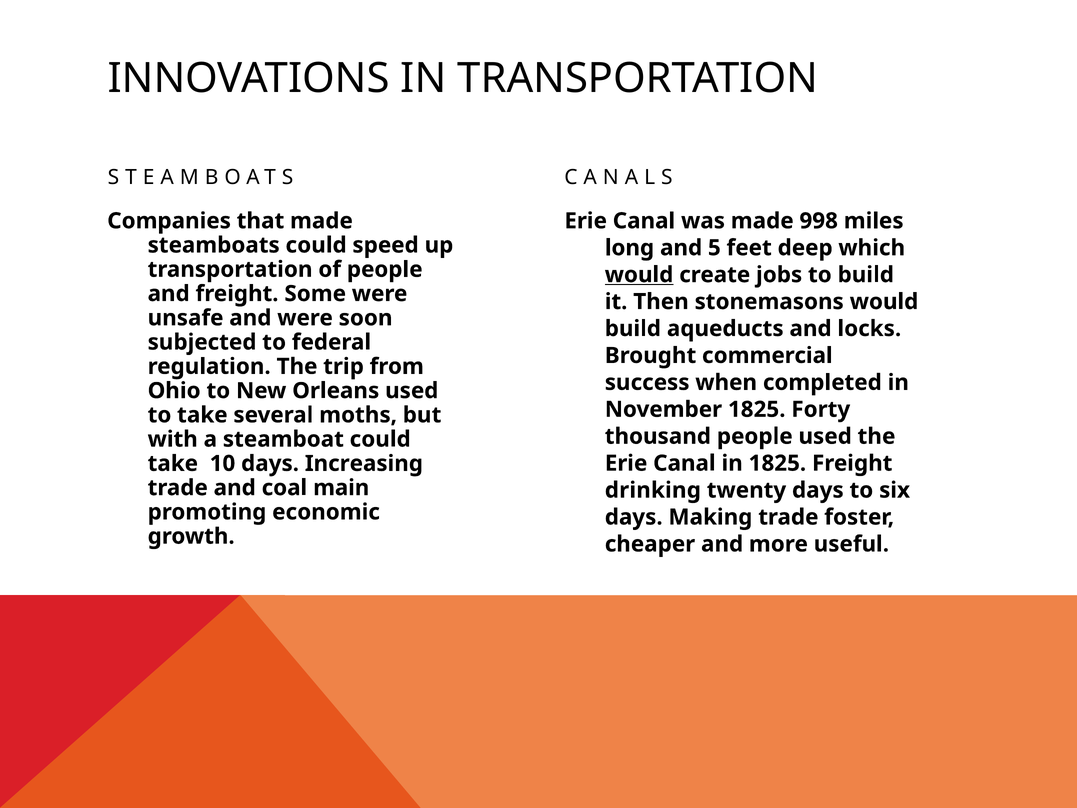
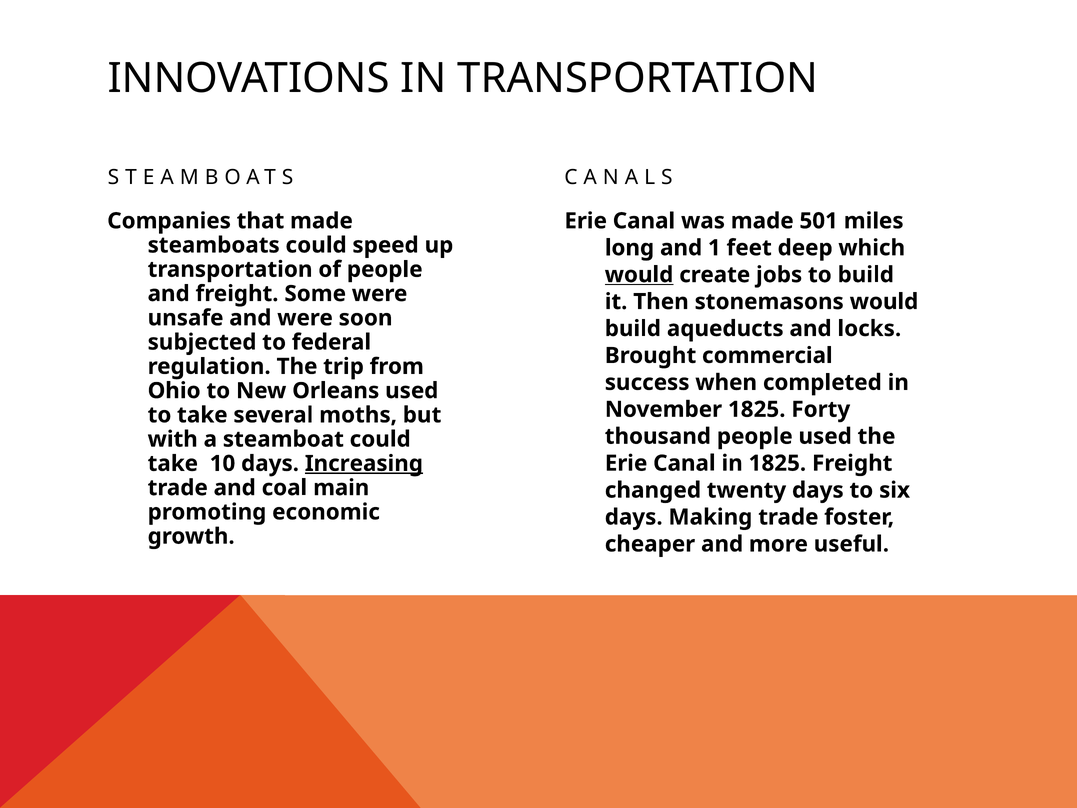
998: 998 -> 501 (819, 221)
5: 5 -> 1 (714, 248)
Increasing underline: none -> present (364, 463)
drinking: drinking -> changed (653, 490)
